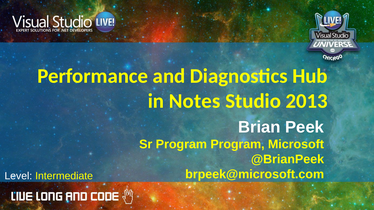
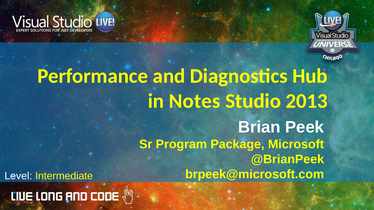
Program Program: Program -> Package (237, 145)
